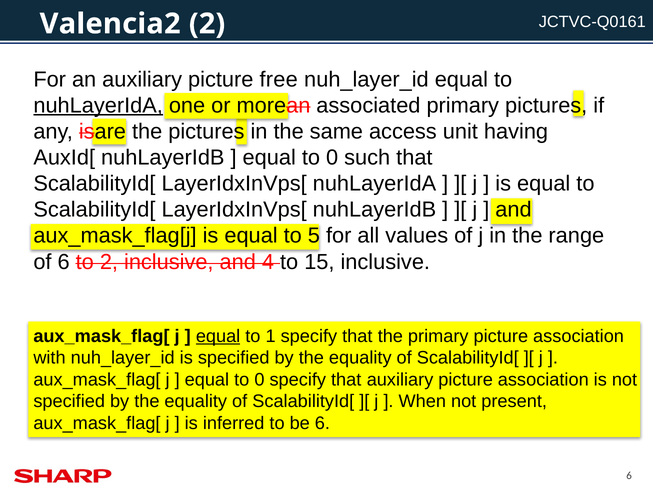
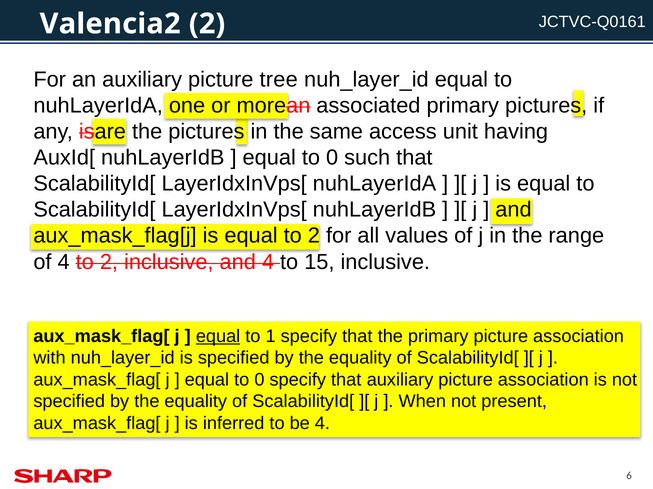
free: free -> tree (279, 79)
nuhLayerIdA underline: present -> none (98, 106)
equal to 5: 5 -> 2 (314, 236)
of 6: 6 -> 4 (64, 262)
be 6: 6 -> 4 (322, 424)
